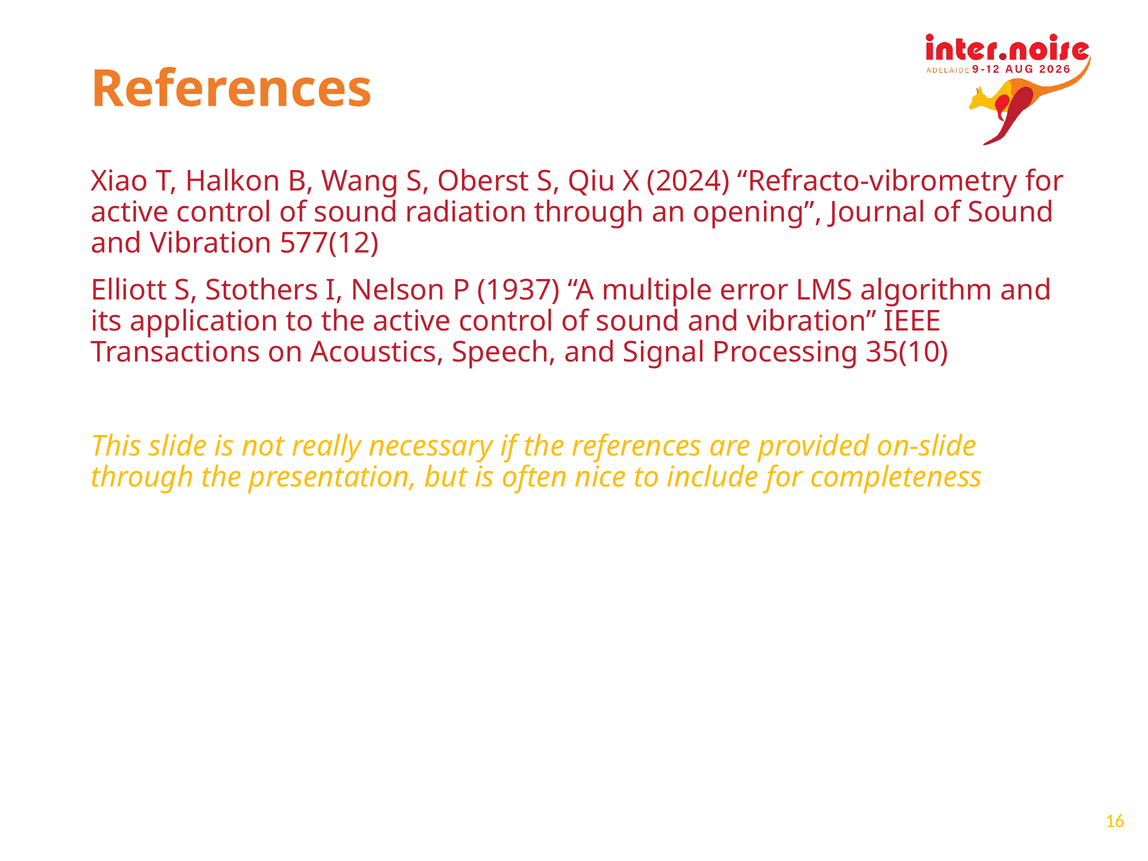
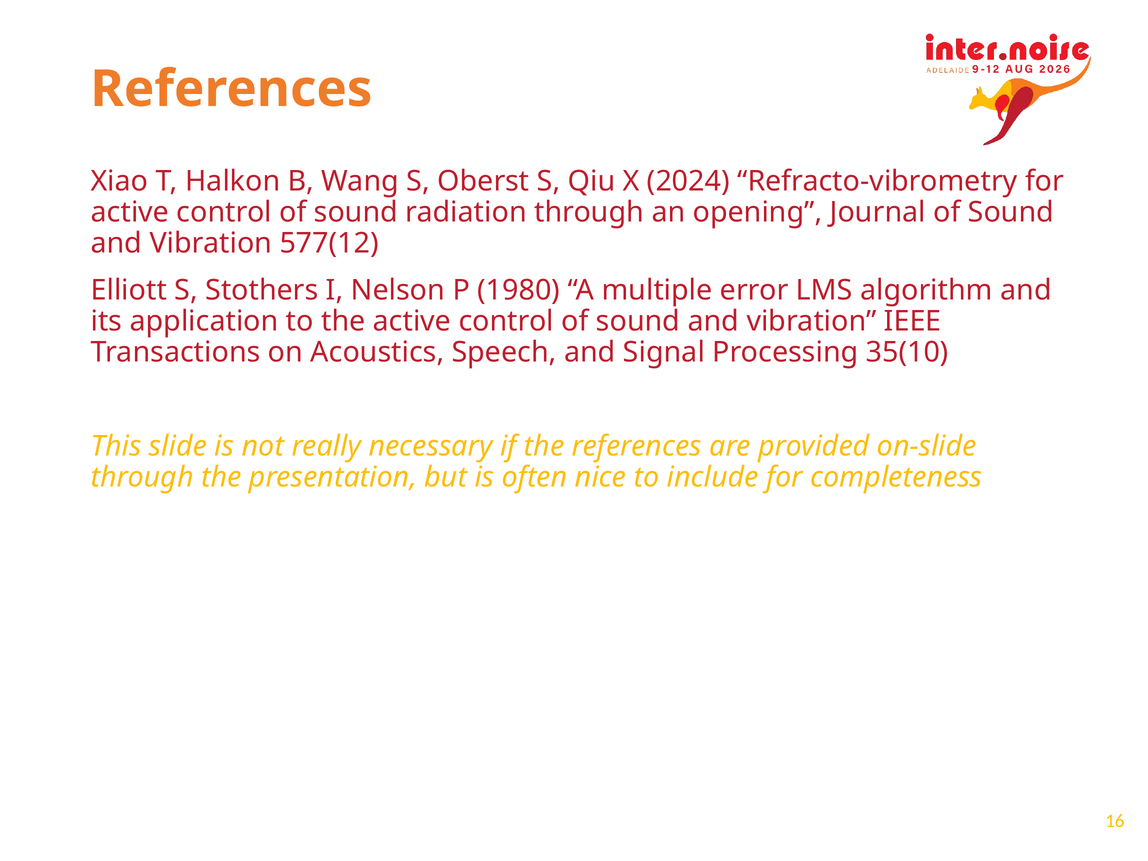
1937: 1937 -> 1980 (519, 290)
